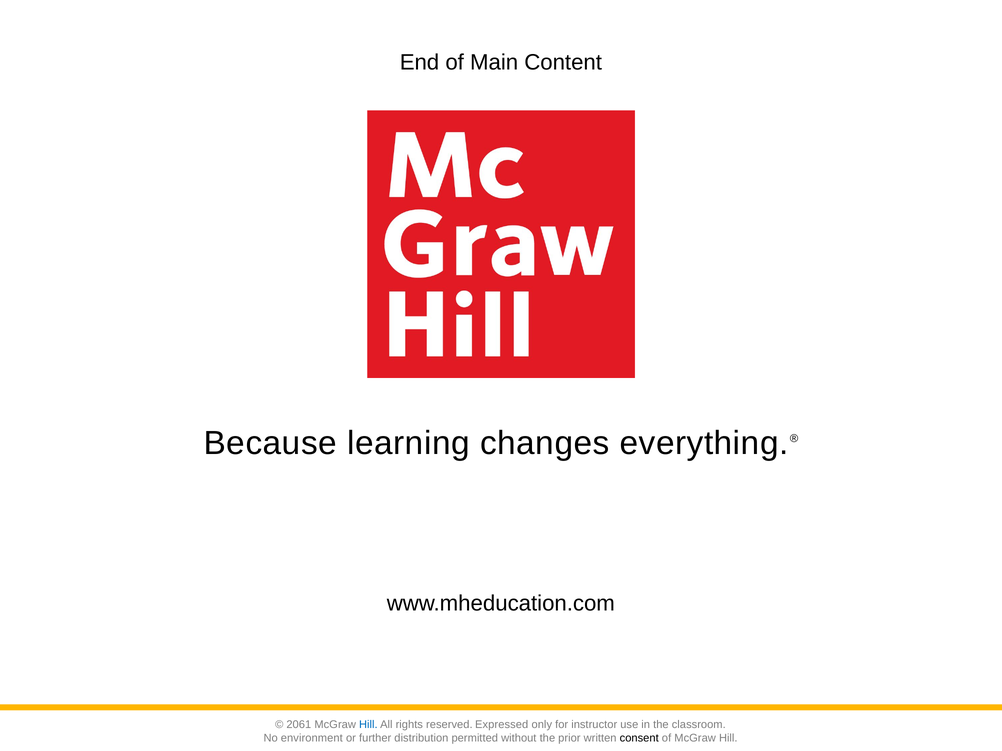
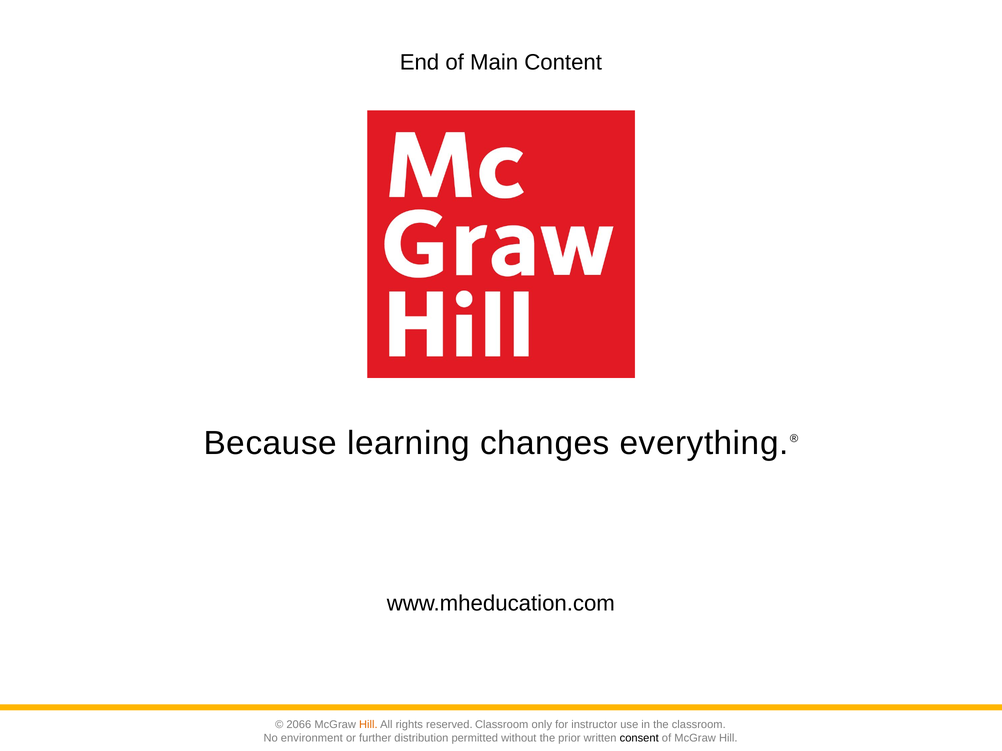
2061: 2061 -> 2066 (299, 725)
Hill colour: blue -> orange (368, 725)
reserved Expressed: Expressed -> Classroom (502, 725)
